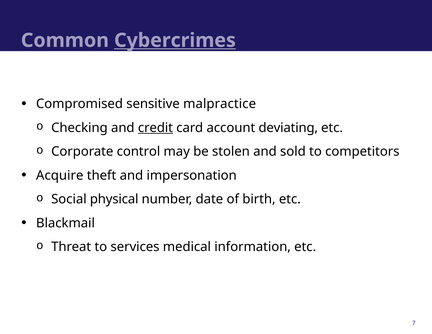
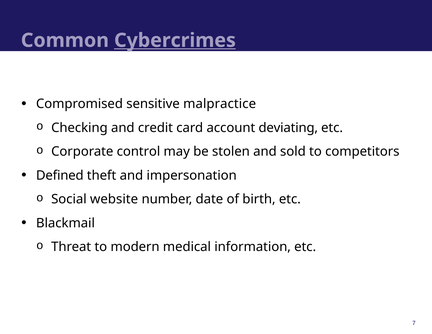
credit underline: present -> none (155, 128)
Acquire: Acquire -> Defined (60, 175)
physical: physical -> website (114, 199)
services: services -> modern (135, 247)
